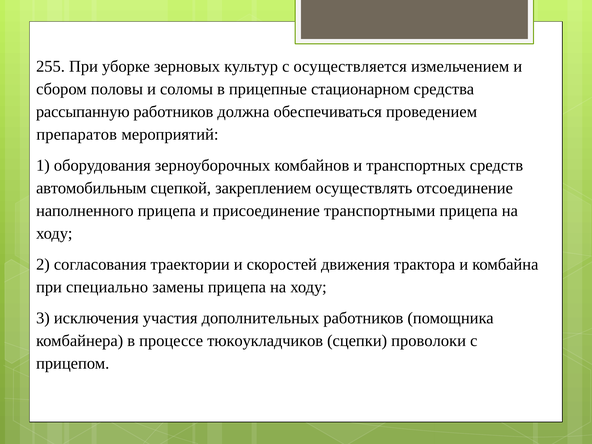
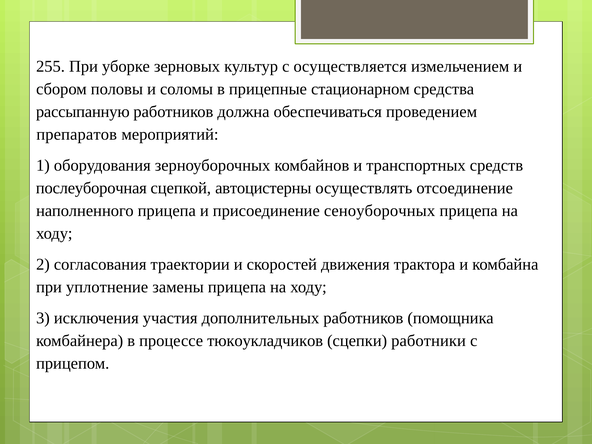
автомобильным: автомобильным -> послеуборочная (91, 188)
закреплением: закреплением -> автоцистерны (263, 188)
транспортными: транспортными -> сеноуборочных (380, 211)
специально: специально -> уплотнение (107, 287)
проволоки: проволоки -> работники (429, 341)
